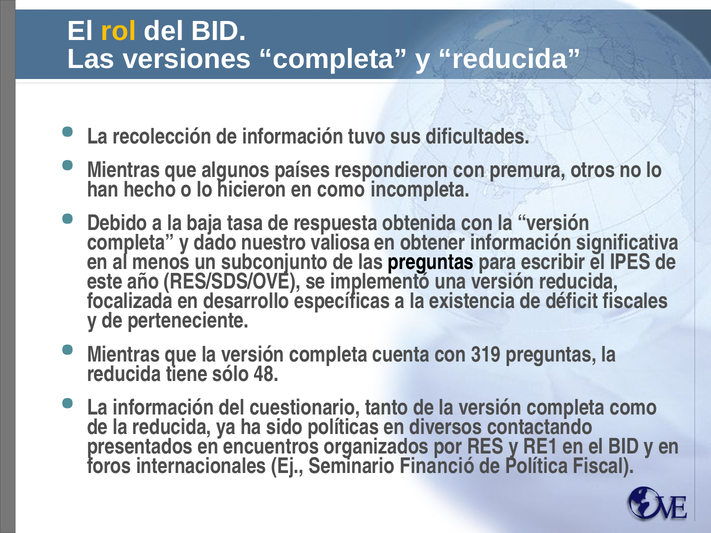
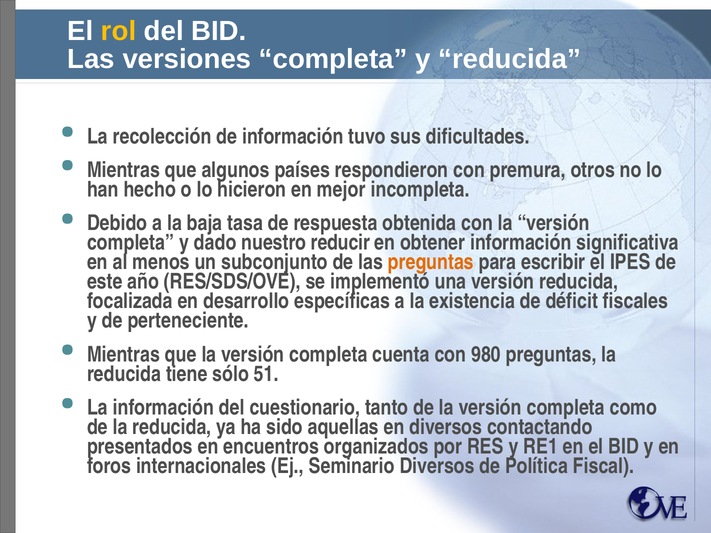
en como: como -> mejor (341, 190)
valiosa: valiosa -> reducir (340, 243)
preguntas colour: black -> orange (431, 262)
319: 319 -> 980 (486, 355)
48: 48 -> 51 (266, 374)
políticas: políticas -> aquellas (343, 427)
Seminario Financió: Financió -> Diversos (437, 466)
